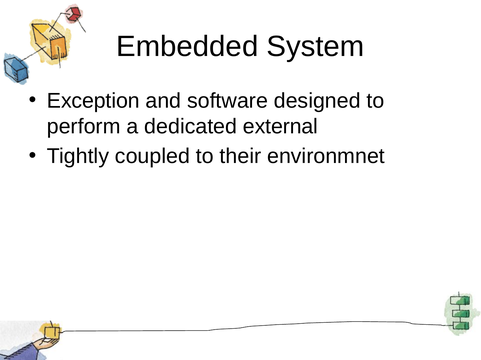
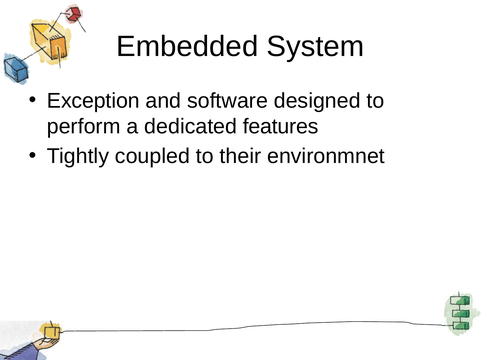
external: external -> features (281, 127)
